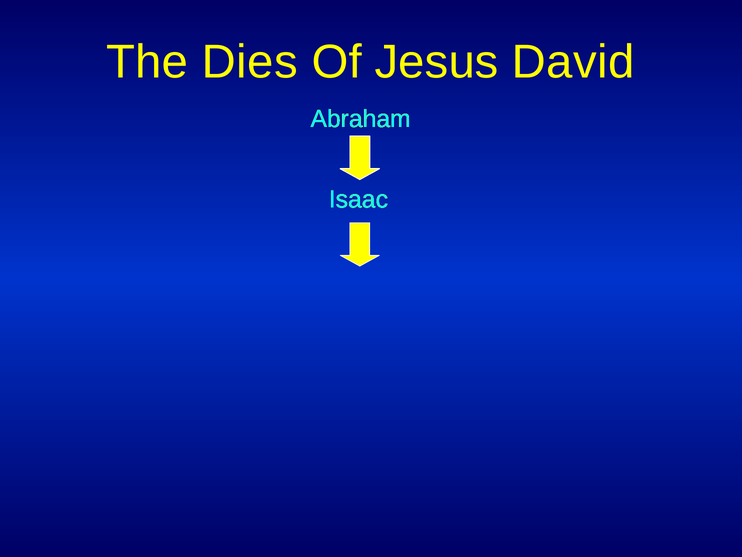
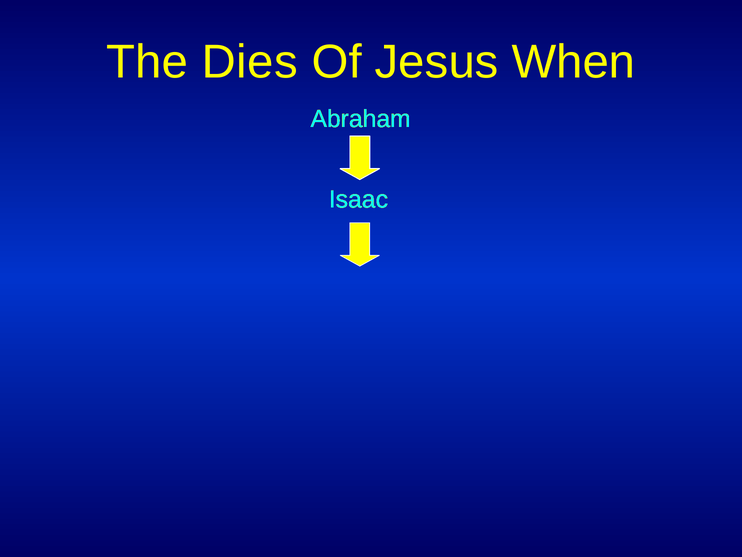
David: David -> When (573, 62)
